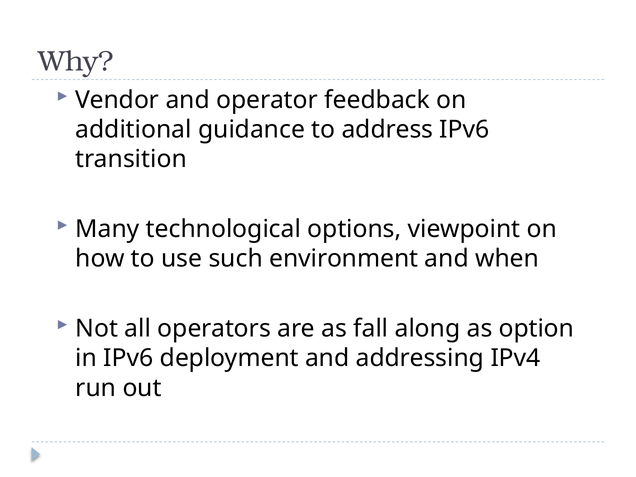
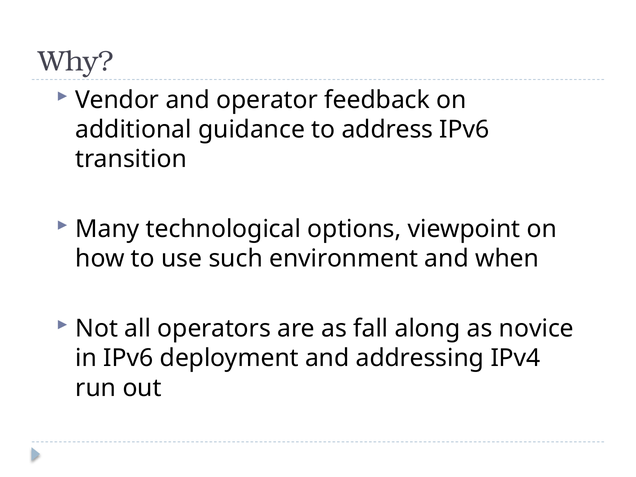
option: option -> novice (536, 329)
